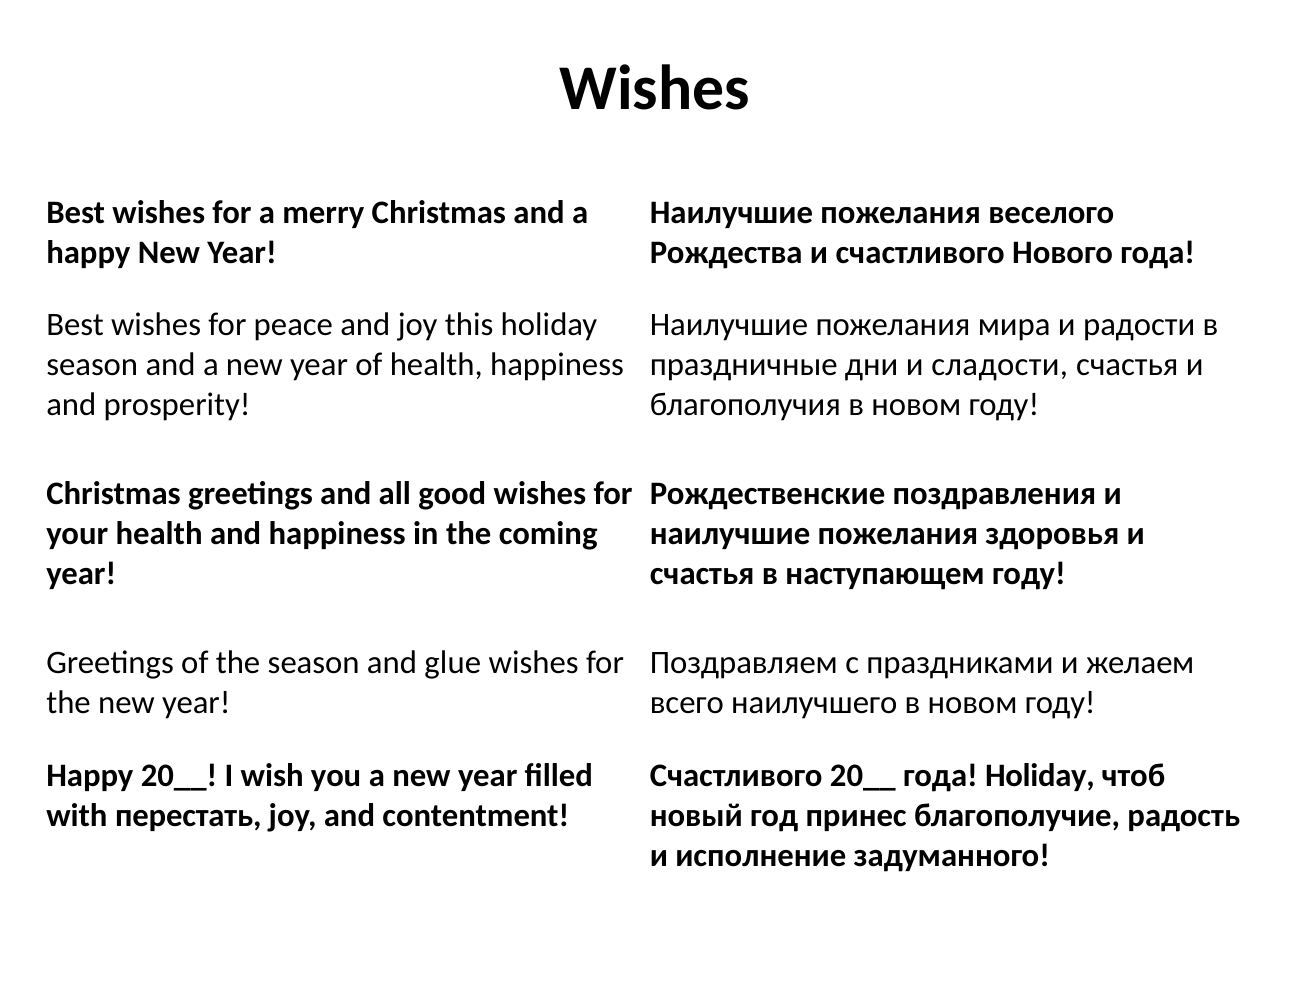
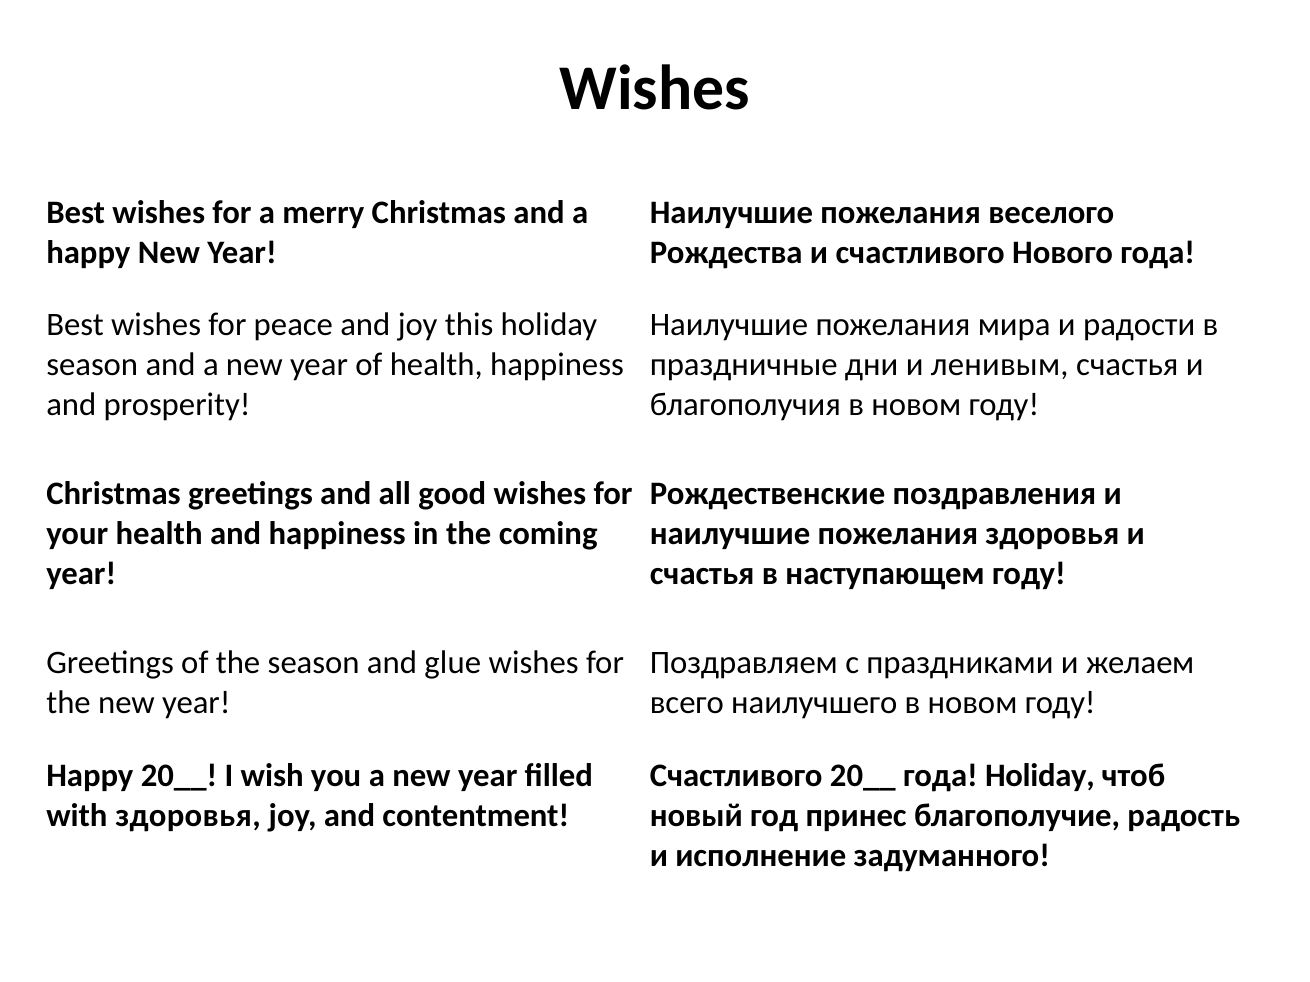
сладости: сладости -> ленивым (1000, 365)
with перестать: перестать -> здоровья (188, 816)
